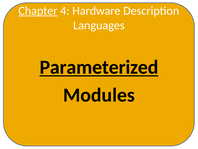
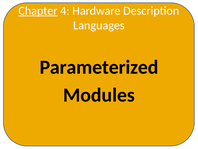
Parameterized underline: present -> none (99, 67)
